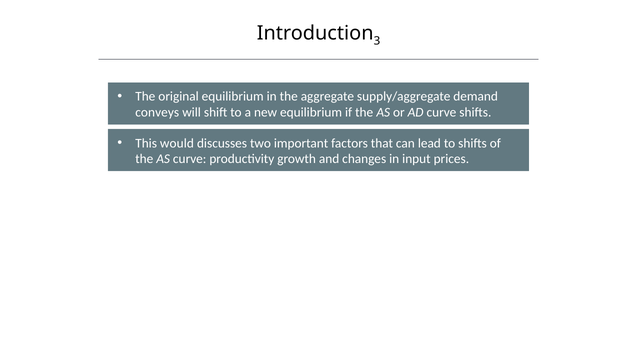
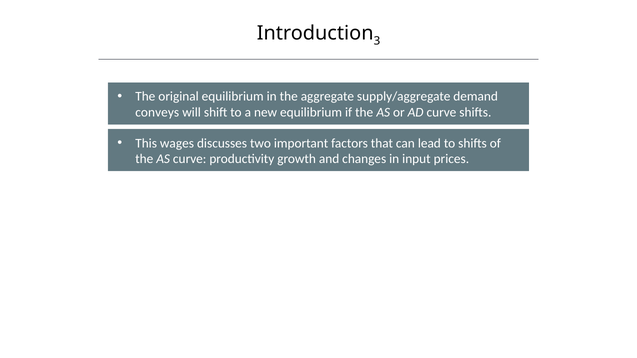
would: would -> wages (177, 143)
